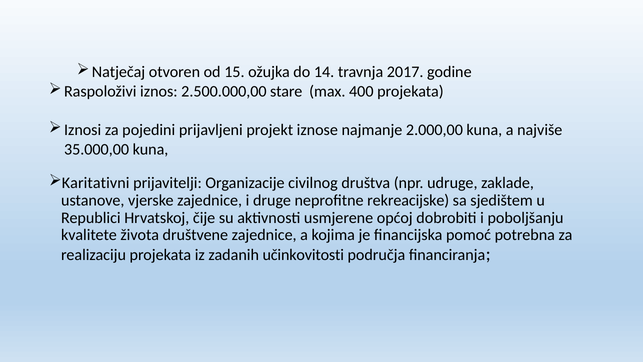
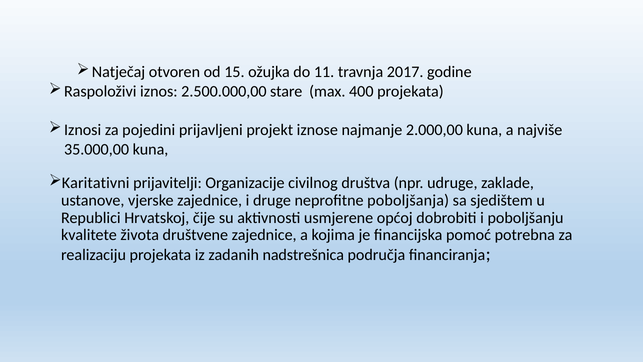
14: 14 -> 11 (324, 72)
rekreacijske: rekreacijske -> poboljšanja (408, 200)
učinkovitosti: učinkovitosti -> nadstrešnica (303, 255)
